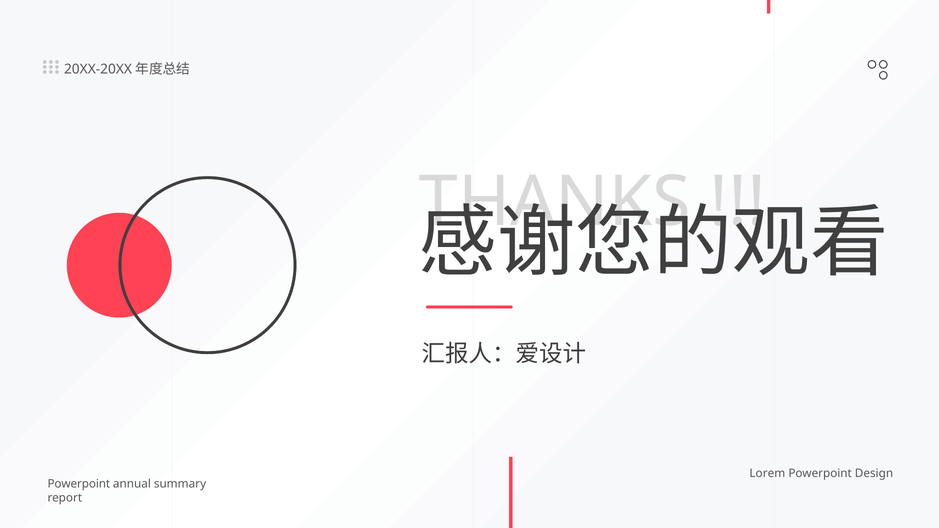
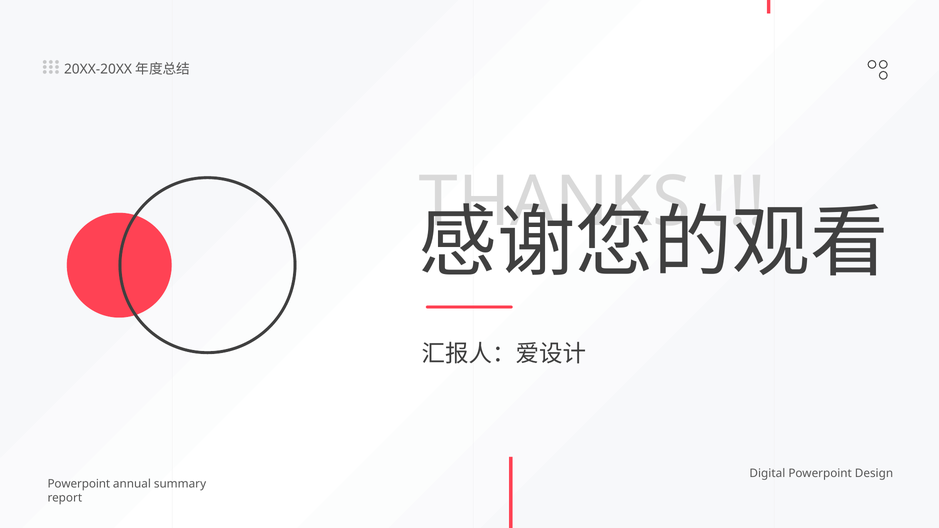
Lorem: Lorem -> Digital (767, 473)
